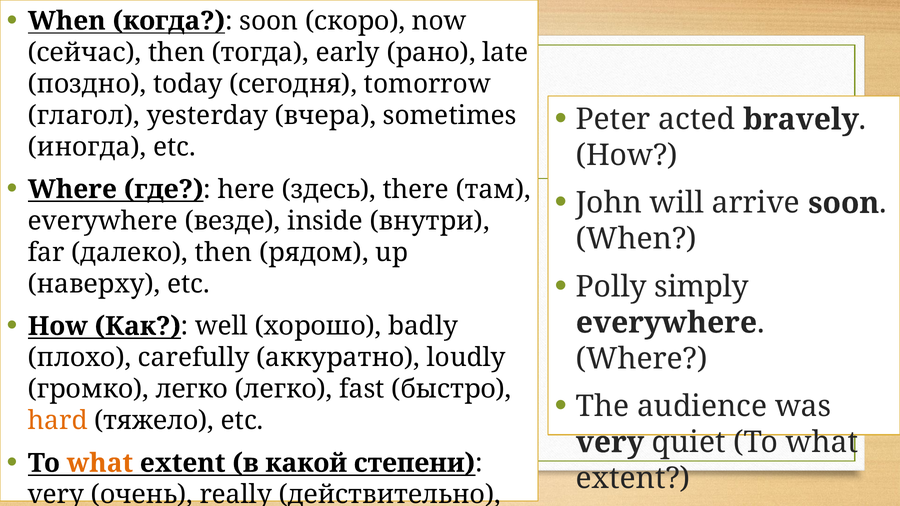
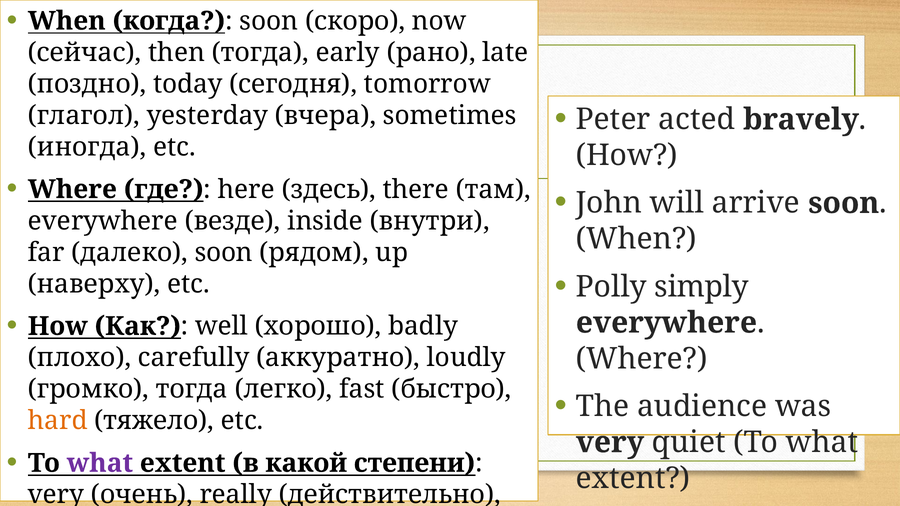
далеко then: then -> soon (224, 252)
громко легко: легко -> тогда (192, 389)
what colour: orange -> purple (100, 463)
